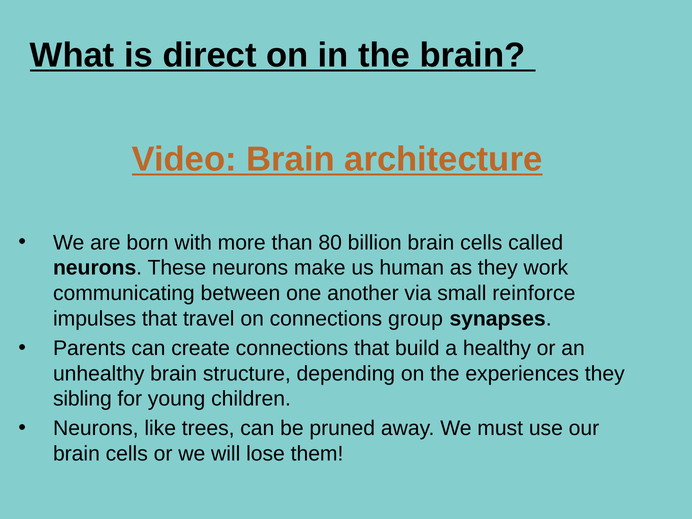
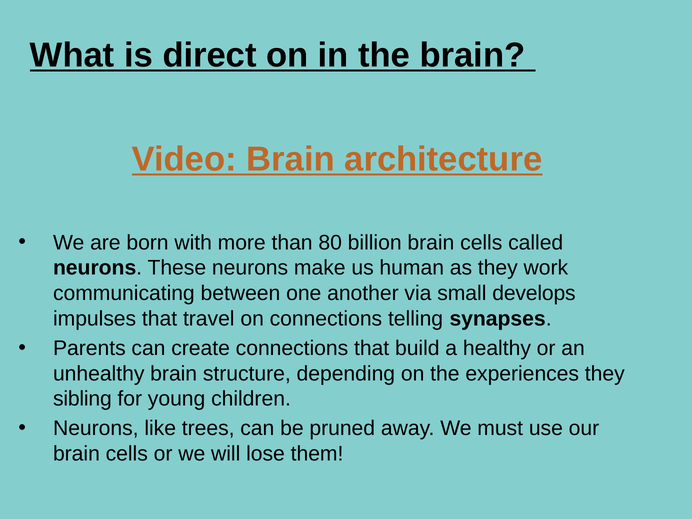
reinforce: reinforce -> develops (534, 293)
group: group -> telling (416, 319)
